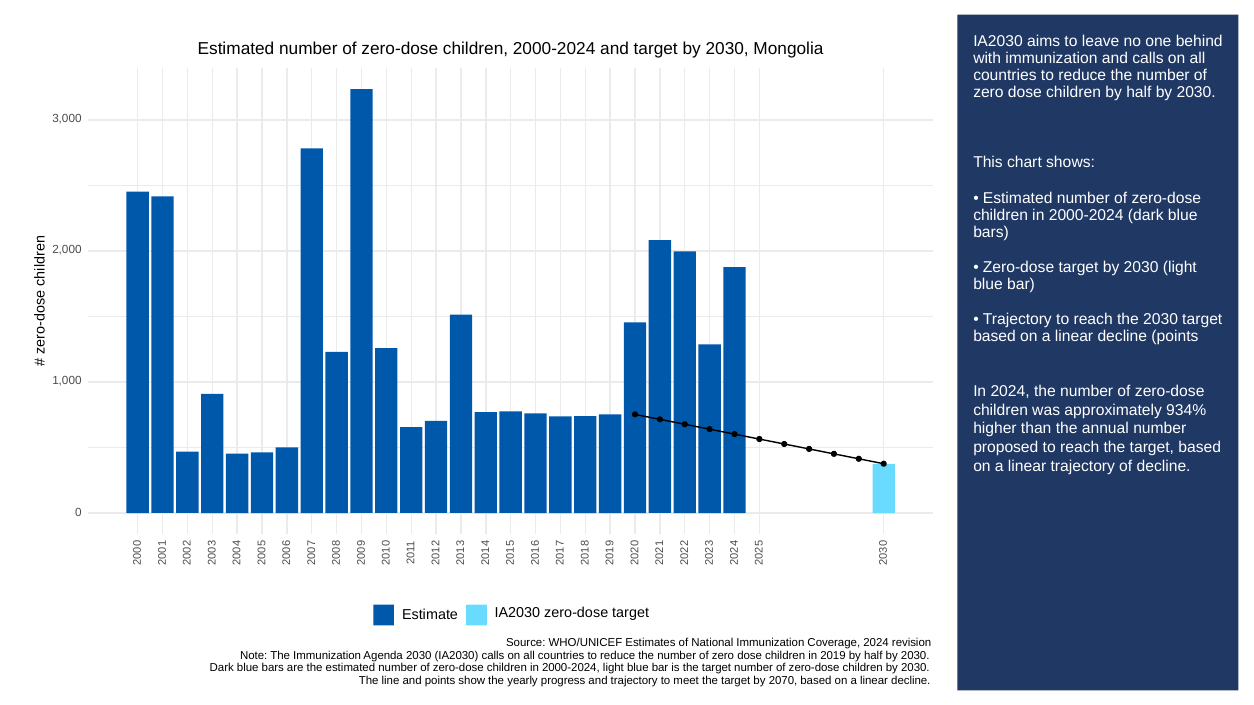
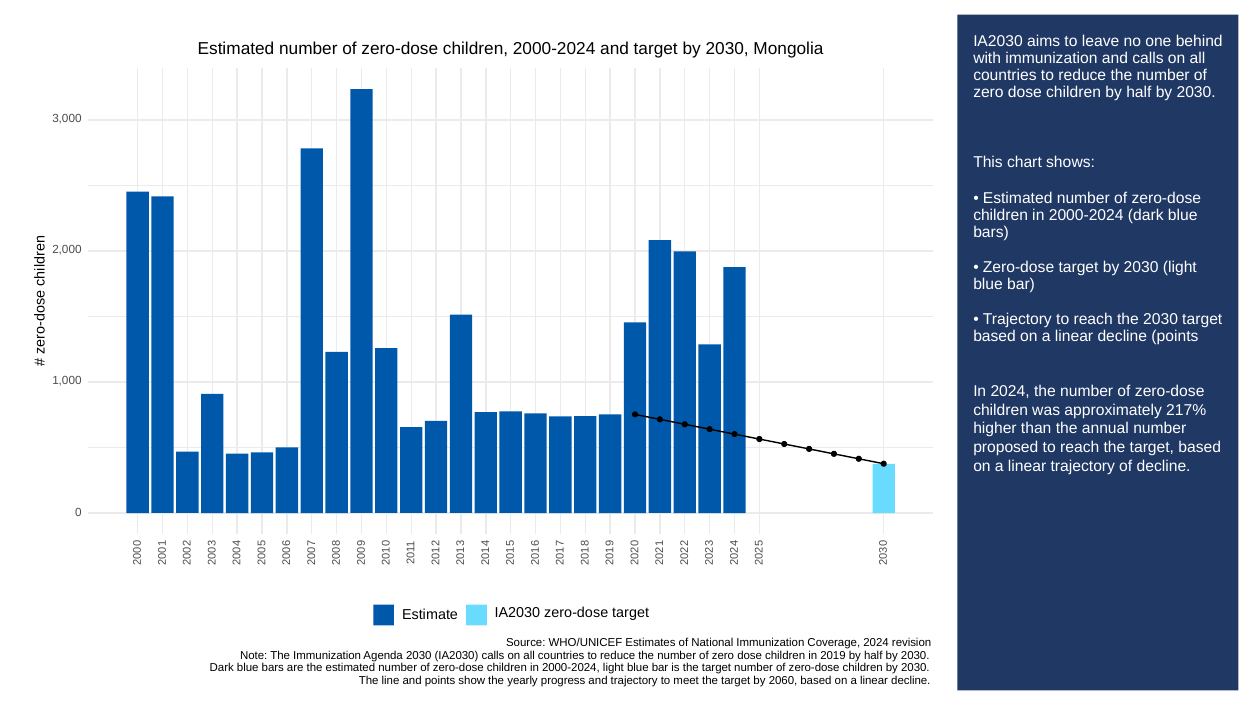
934%: 934% -> 217% (1186, 410)
2070: 2070 -> 2060 (783, 681)
